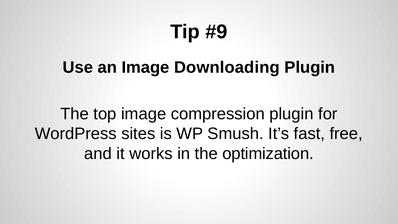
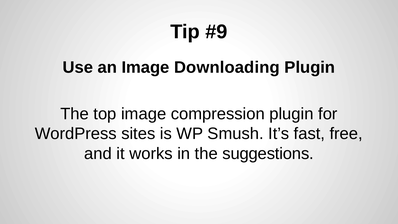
optimization: optimization -> suggestions (268, 154)
